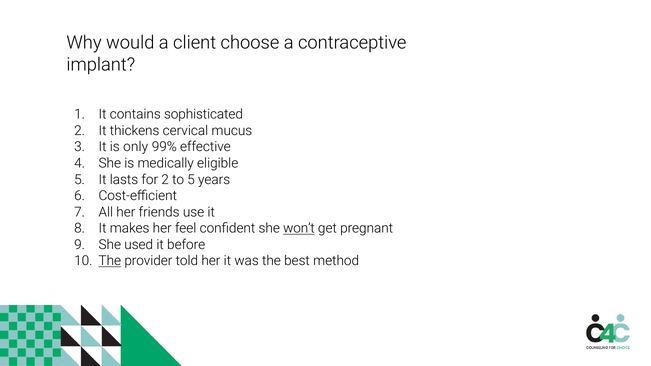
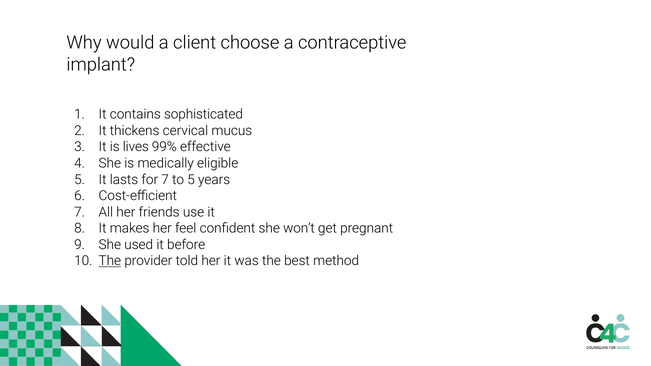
only: only -> lives (136, 147)
for 2: 2 -> 7 (165, 180)
won’t underline: present -> none (299, 228)
